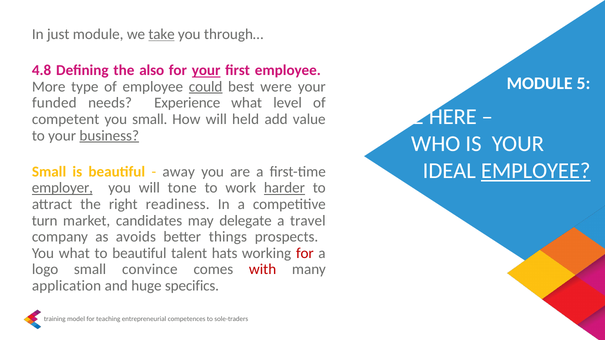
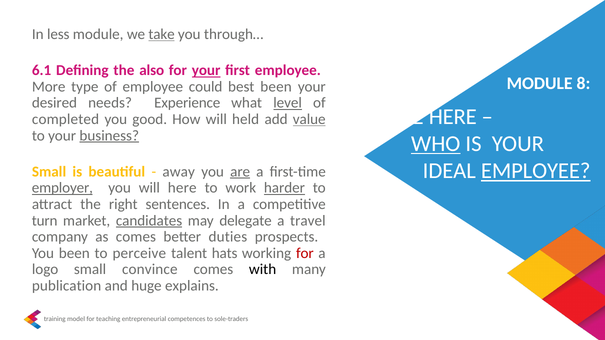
just: just -> less (58, 34)
4.8: 4.8 -> 6.1 (42, 70)
5: 5 -> 8 (583, 83)
could underline: present -> none (206, 87)
best were: were -> been (276, 87)
funded: funded -> desired (54, 103)
level underline: none -> present (288, 103)
competent: competent -> completed (66, 119)
you small: small -> good (150, 119)
value underline: none -> present (309, 119)
WHO underline: none -> present (436, 144)
are underline: none -> present (240, 172)
will tone: tone -> here (182, 188)
readiness: readiness -> sentences (178, 204)
candidates underline: none -> present (149, 221)
as avoids: avoids -> comes (136, 237)
things: things -> duties (228, 237)
You what: what -> been (74, 253)
to beautiful: beautiful -> perceive (139, 253)
with colour: red -> black (263, 270)
application: application -> publication (67, 286)
specifics: specifics -> explains (192, 286)
